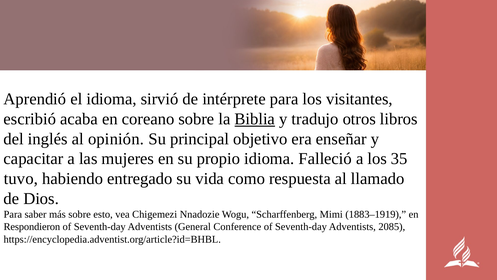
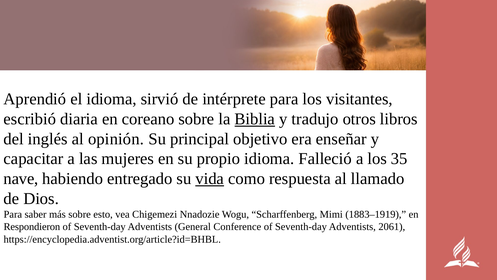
acaba: acaba -> diaria (79, 119)
tuvo: tuvo -> nave (21, 178)
vida underline: none -> present (210, 178)
2085: 2085 -> 2061 (392, 226)
